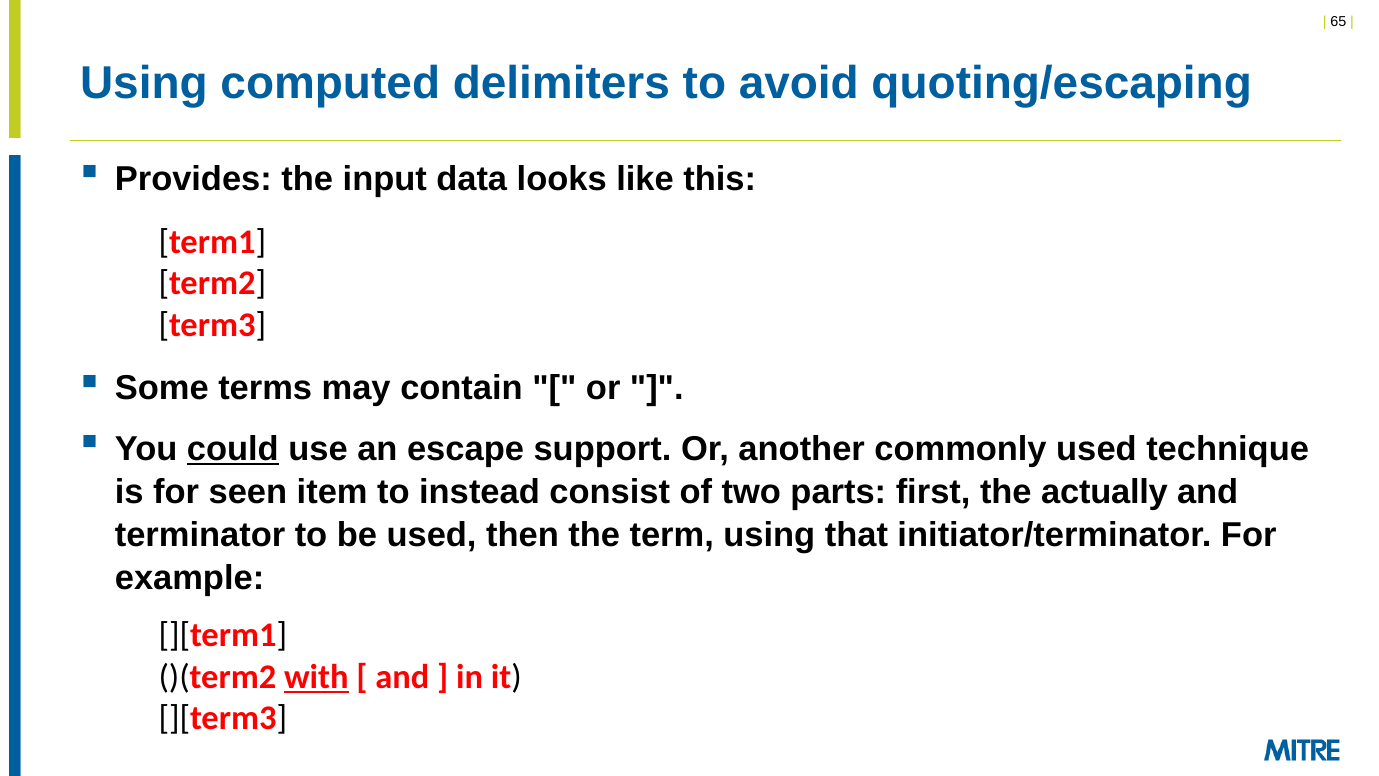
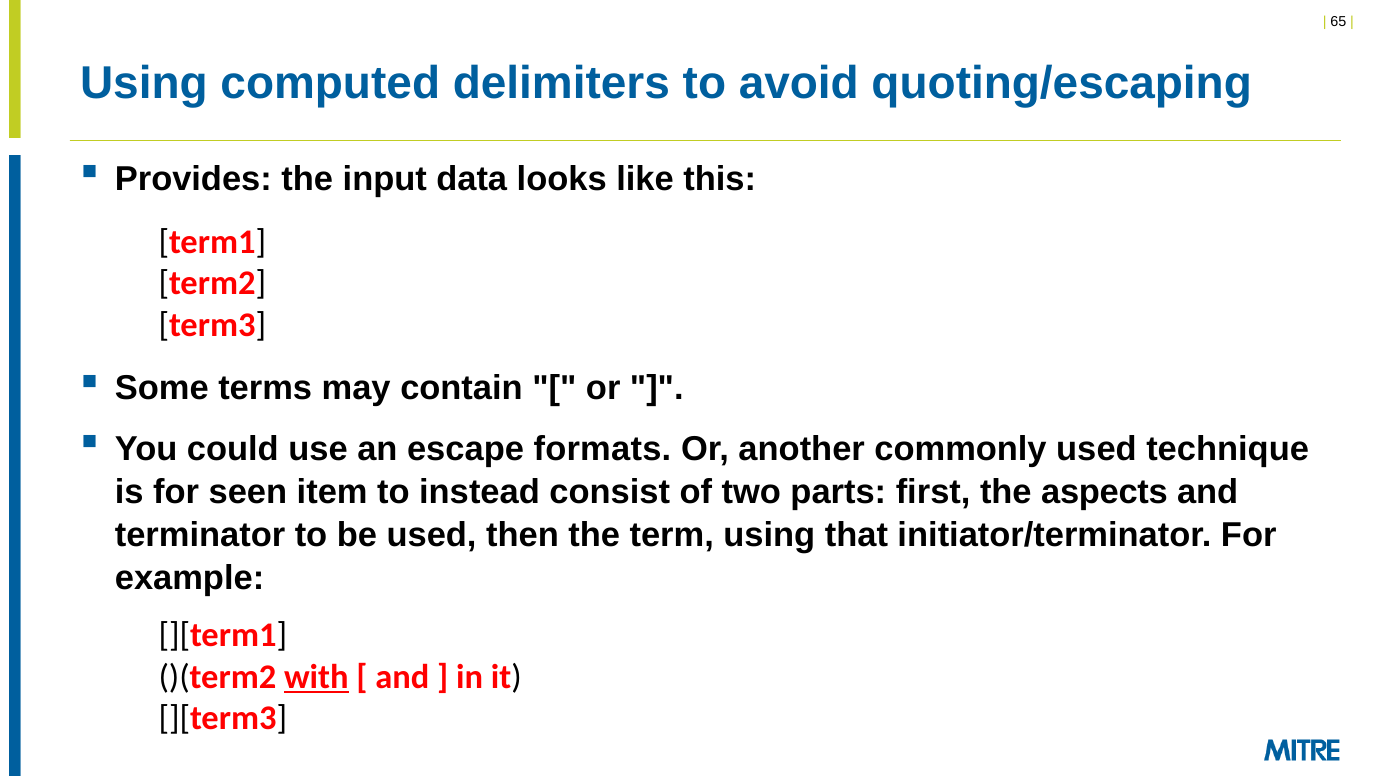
could underline: present -> none (233, 449)
support: support -> formats (602, 449)
actually: actually -> aspects (1105, 492)
